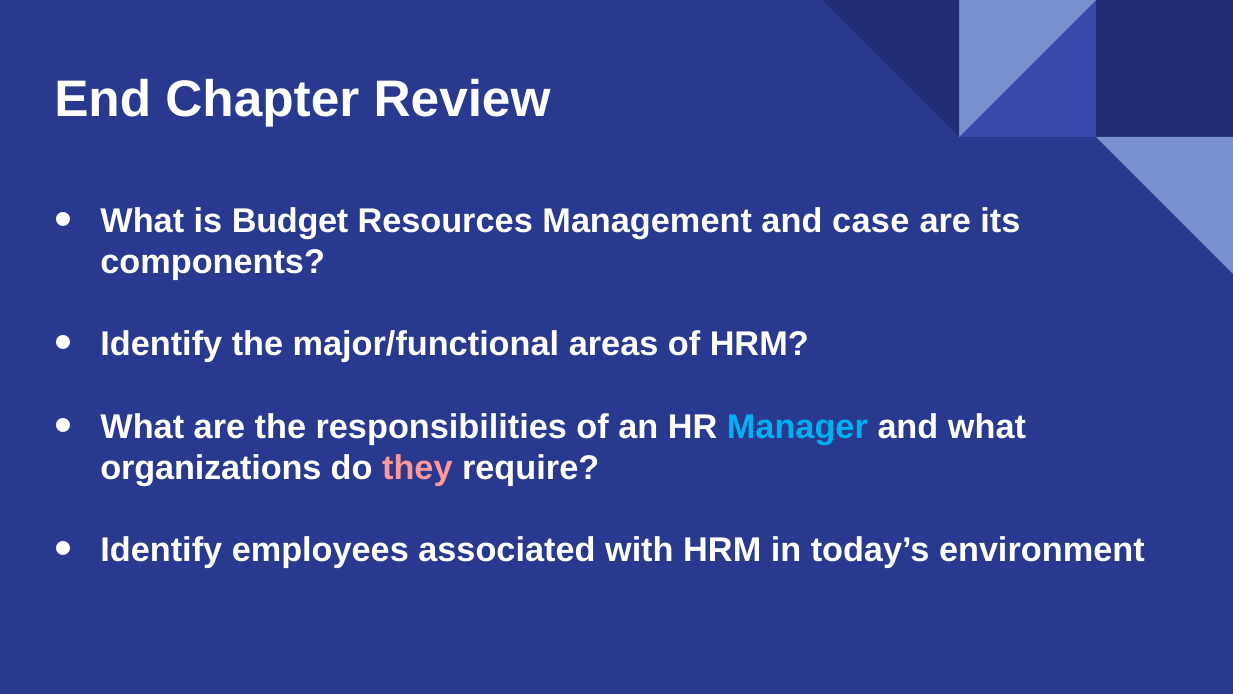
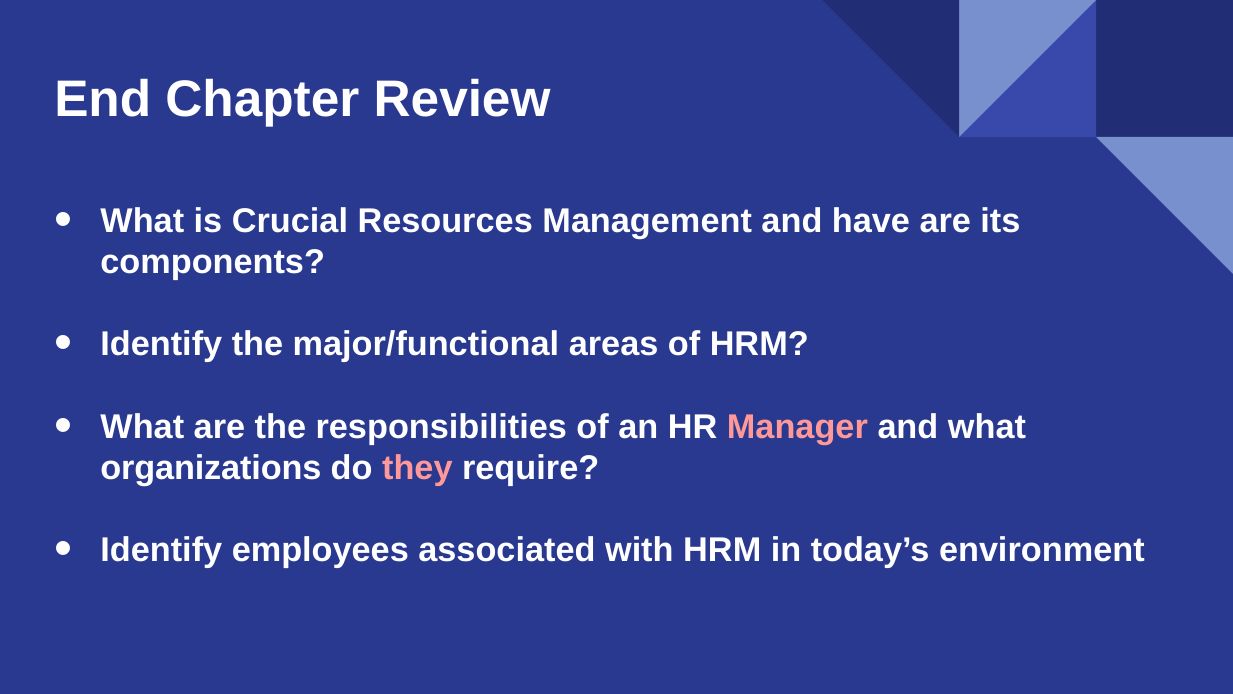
Budget: Budget -> Crucial (290, 221)
case: case -> have (871, 221)
Manager colour: light blue -> pink (797, 426)
